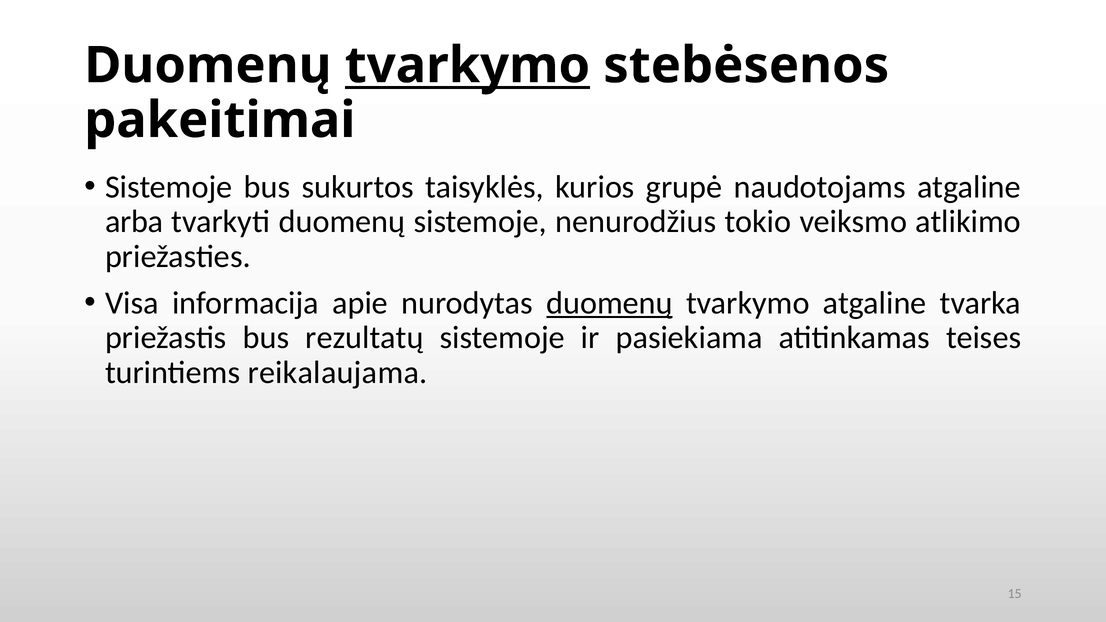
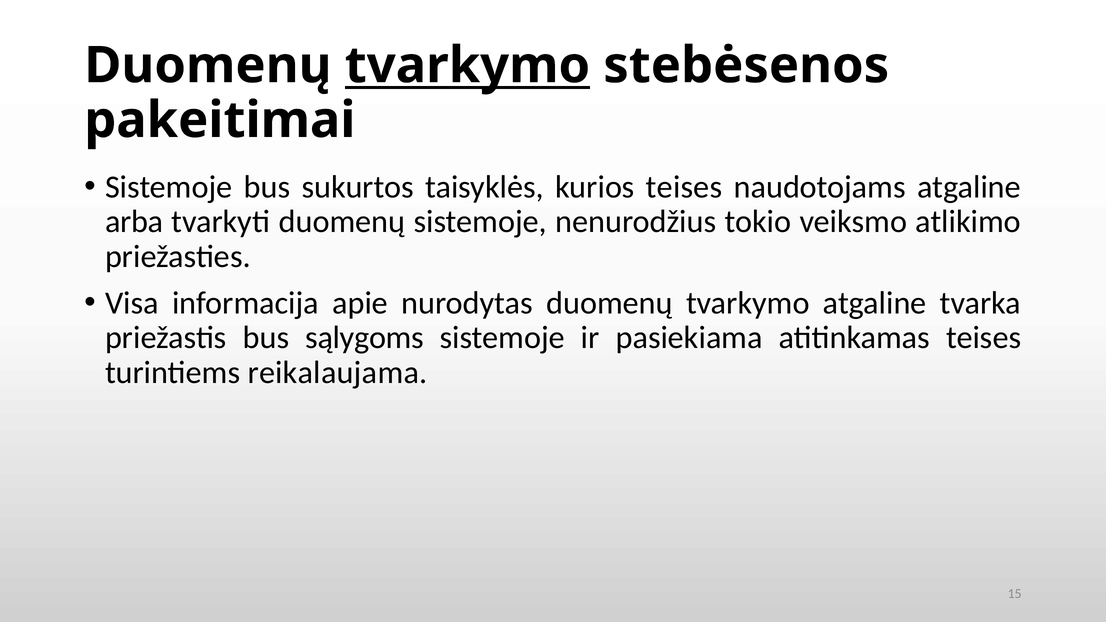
kurios grupė: grupė -> teises (684, 187)
duomenų underline: present -> none (610, 303)
rezultatų: rezultatų -> sąlygoms (365, 338)
